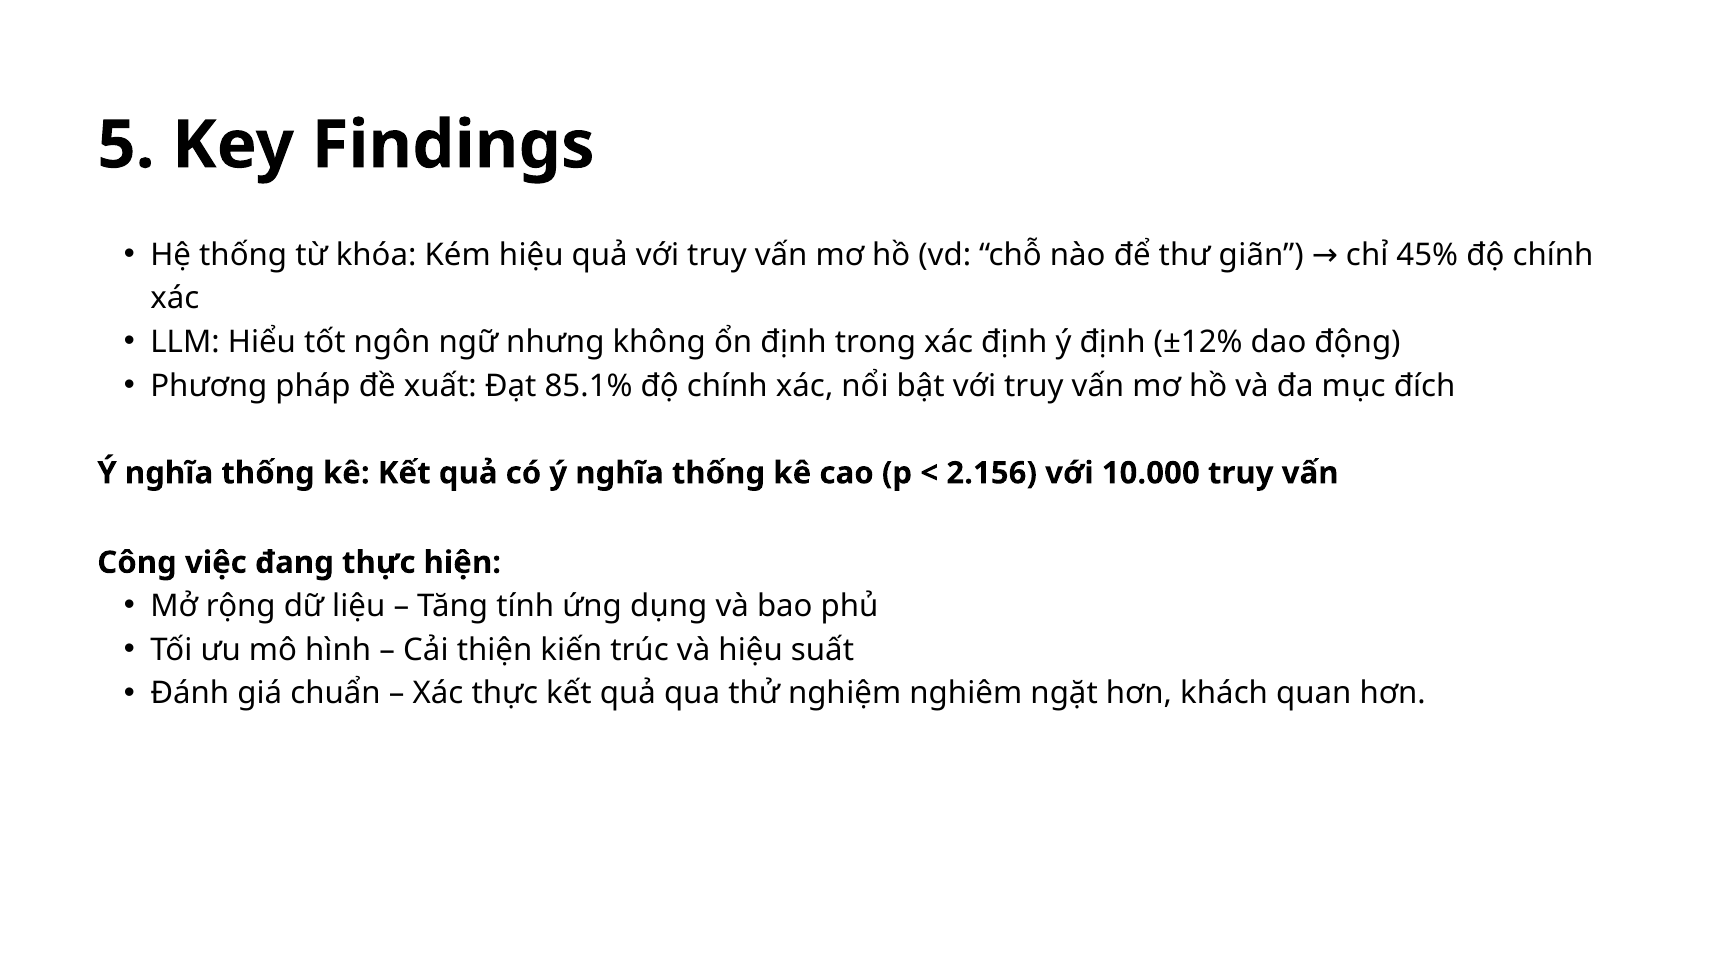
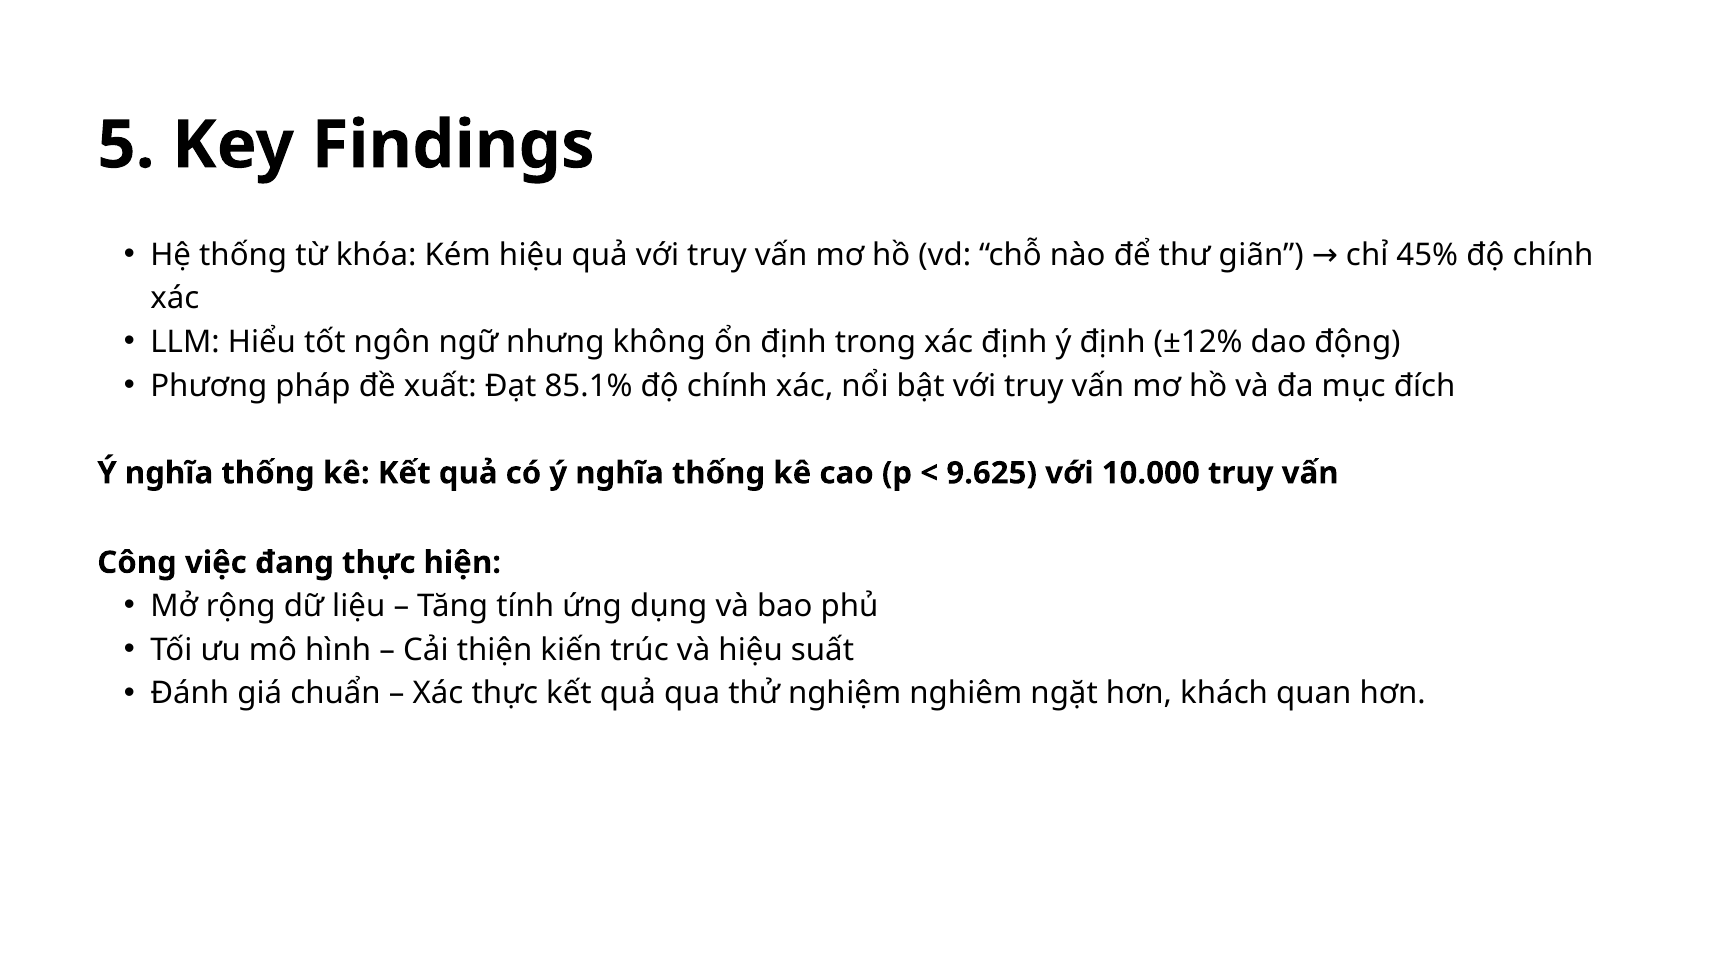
2.156: 2.156 -> 9.625 (992, 473)
